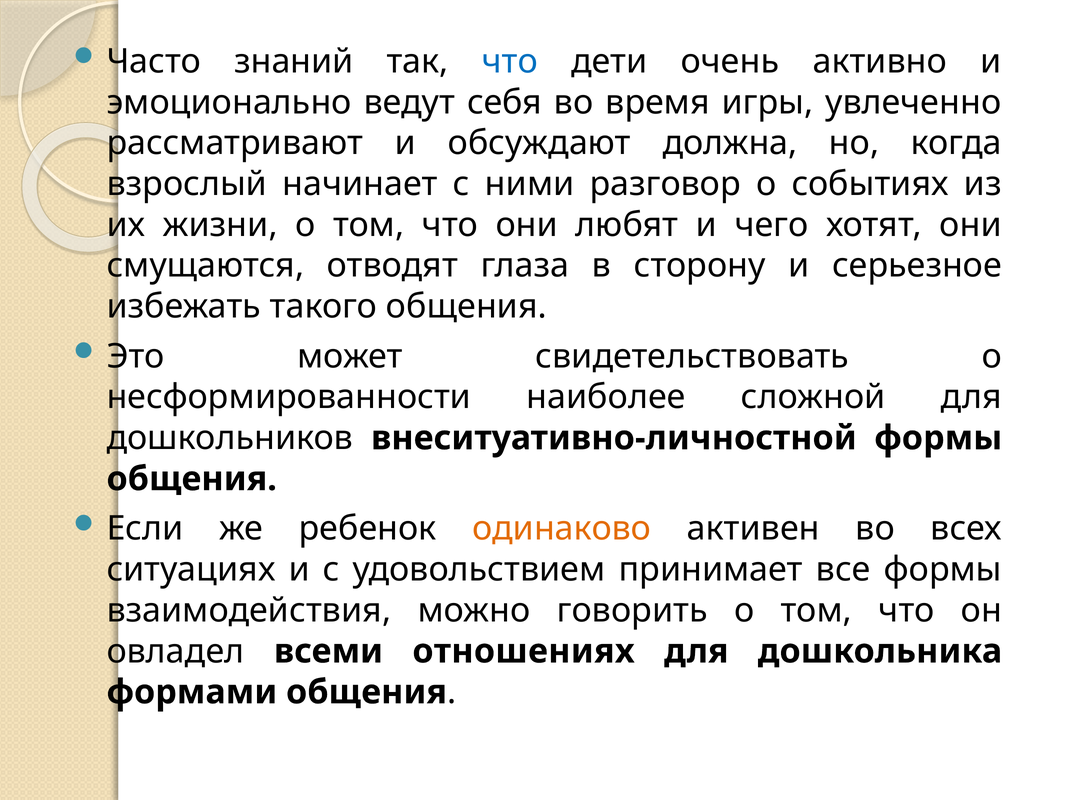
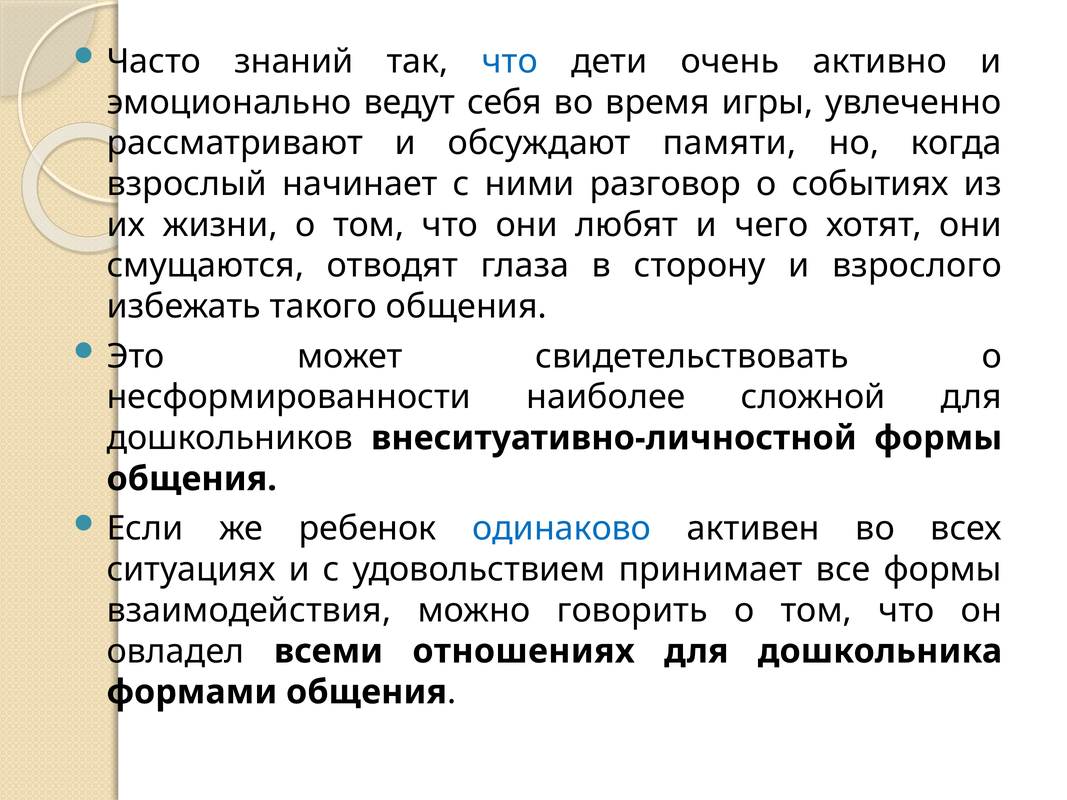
должна: должна -> памяти (730, 143)
серьезное: серьезное -> взрослого (917, 266)
одинаково colour: orange -> blue (562, 529)
